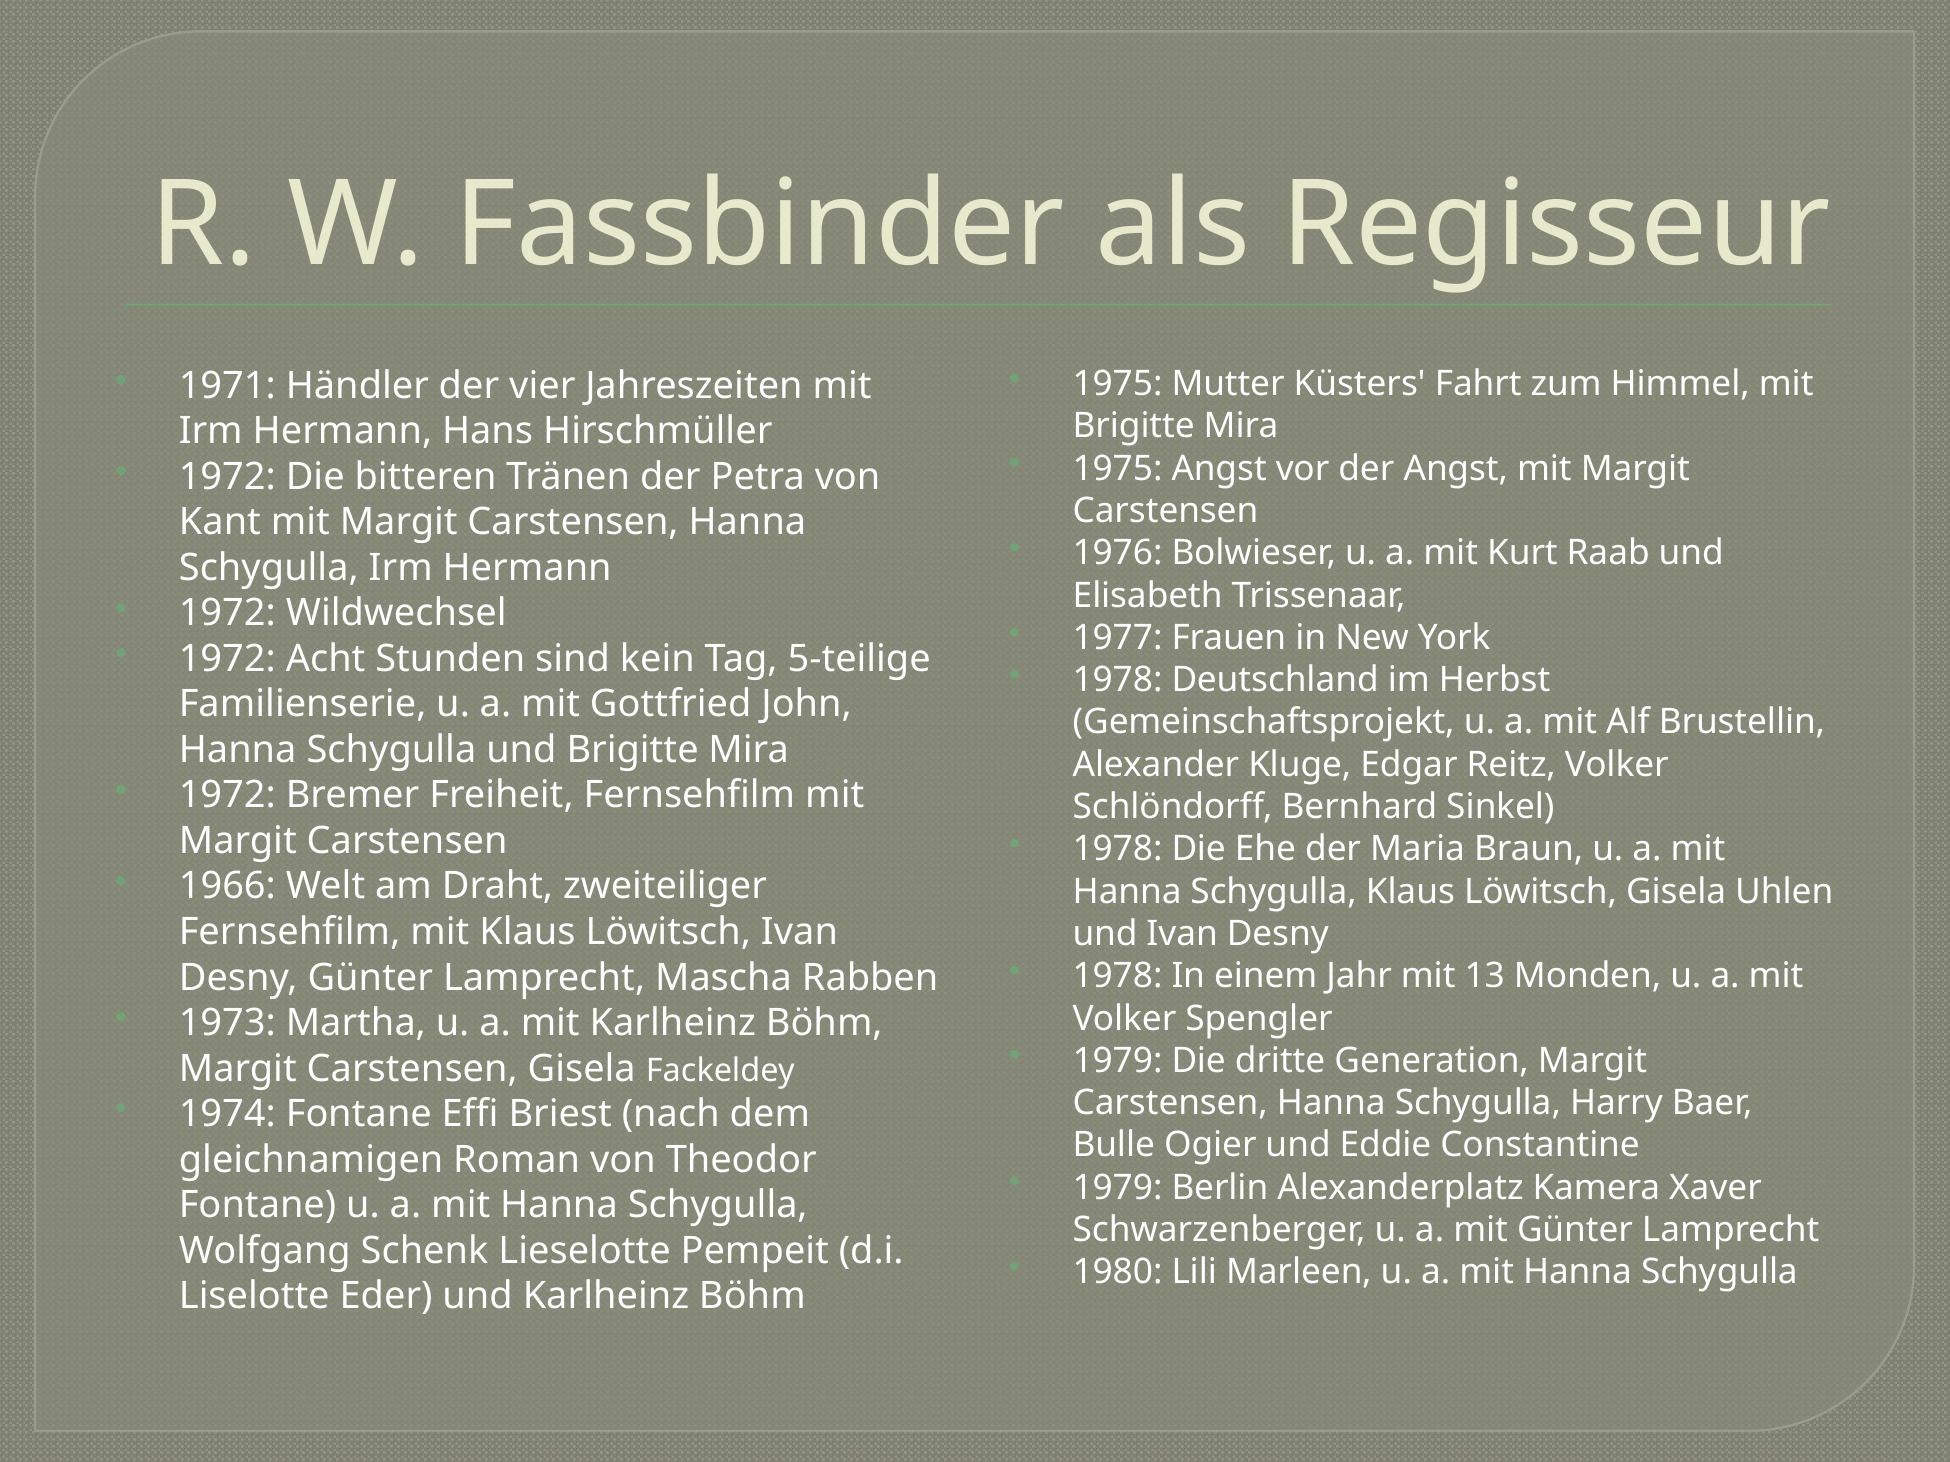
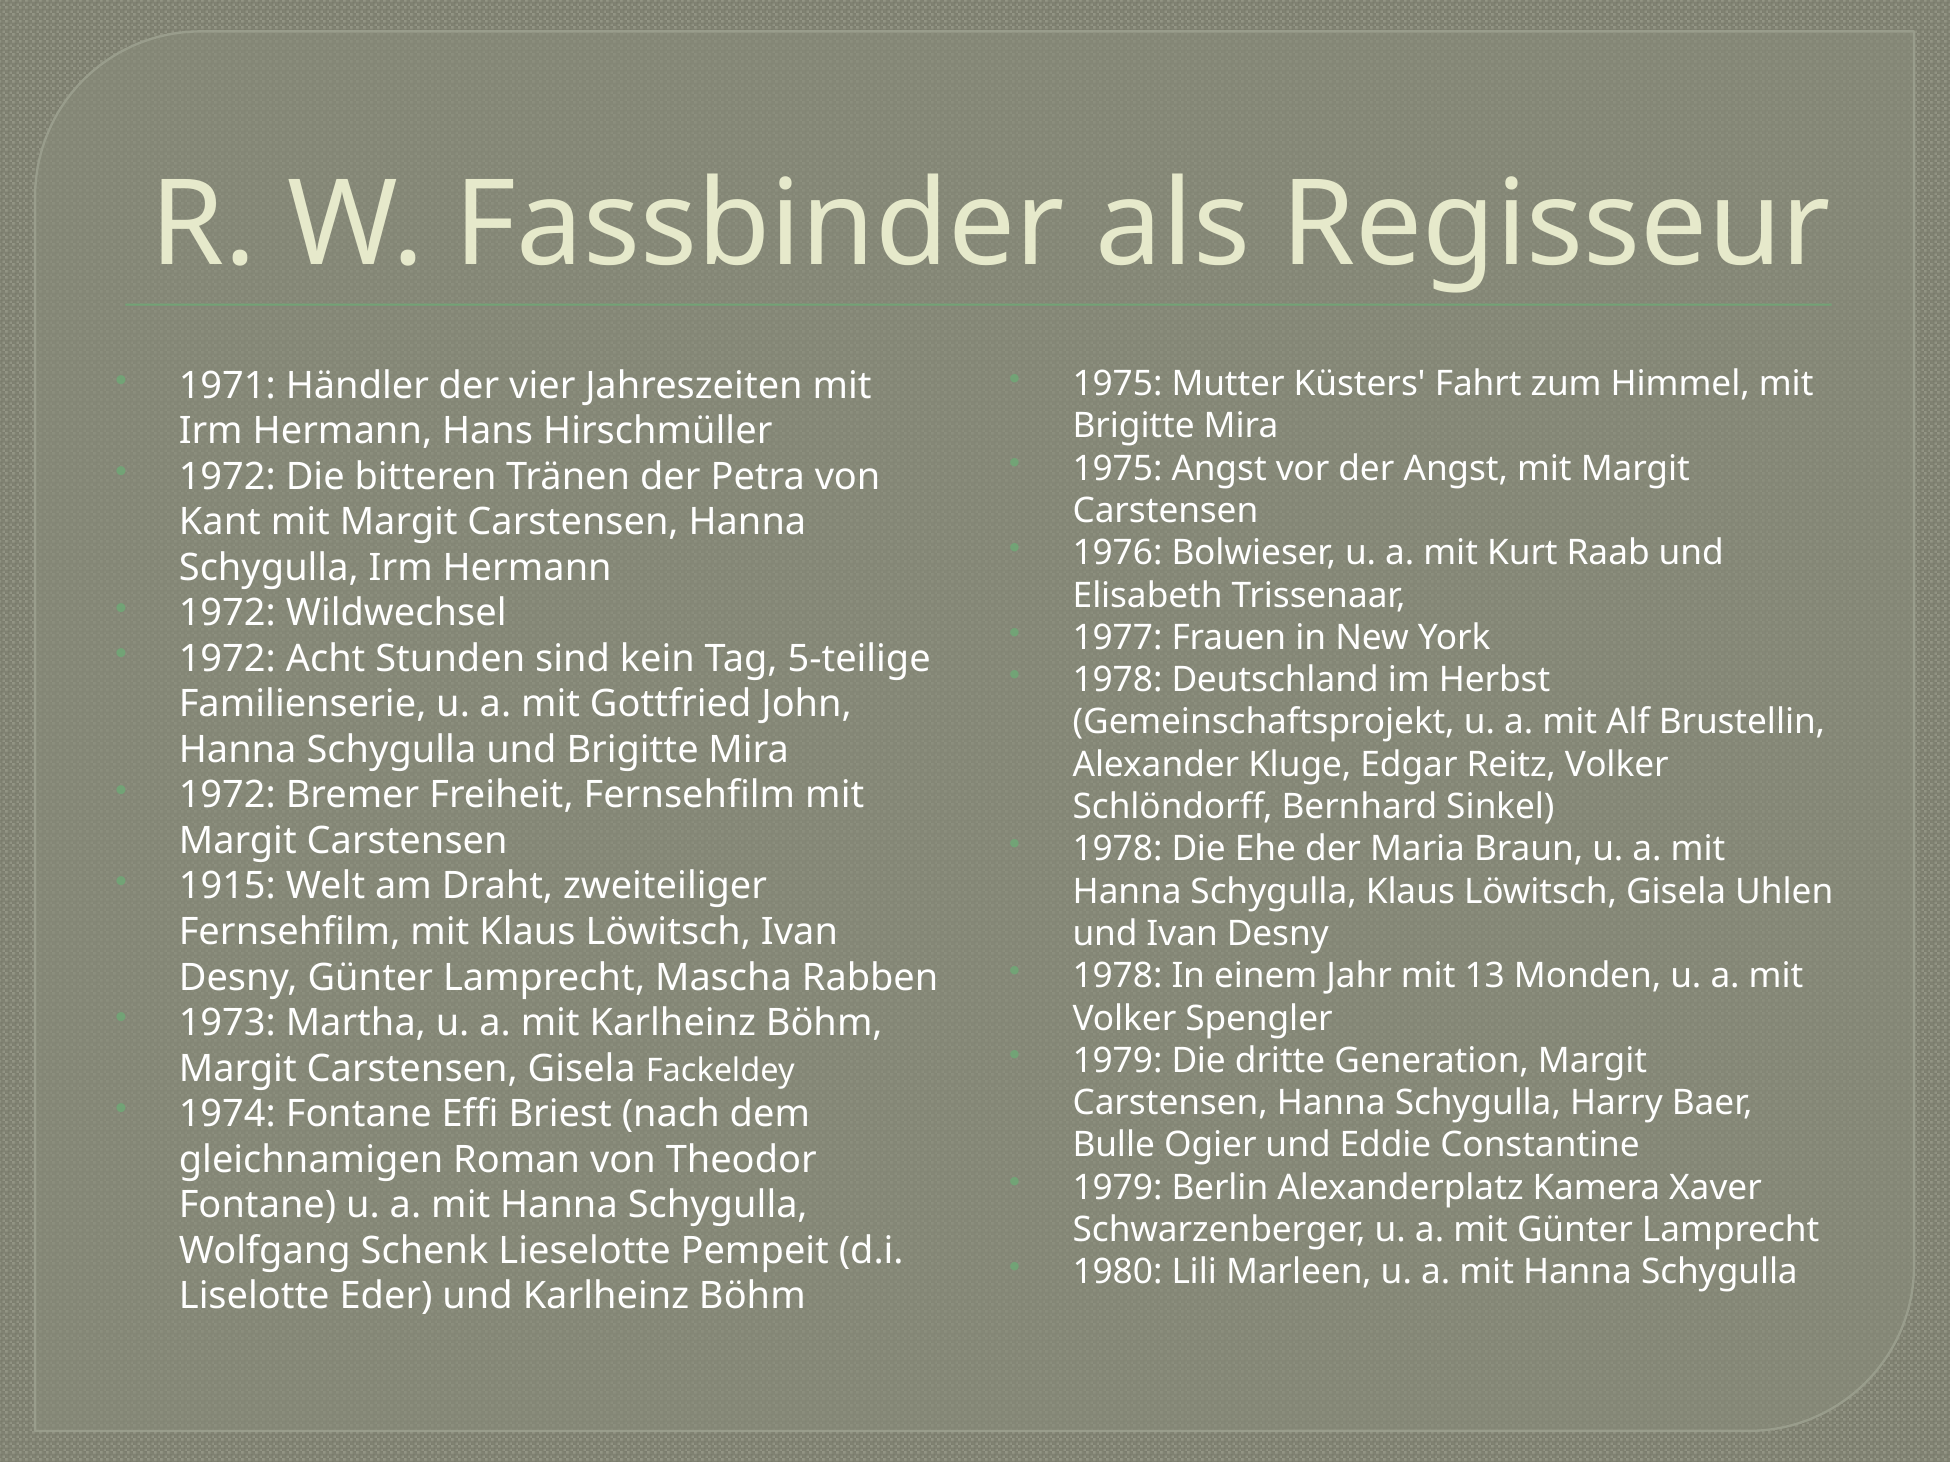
1966: 1966 -> 1915 (227, 887)
